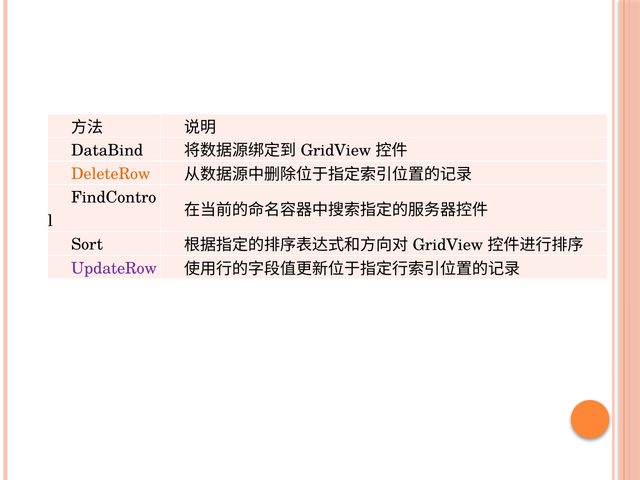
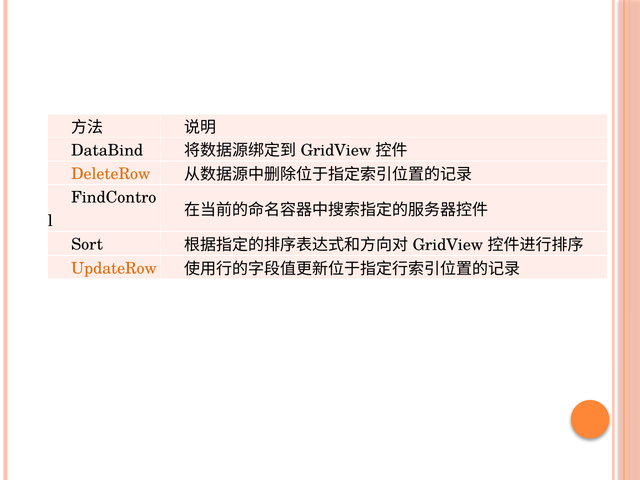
UpdateRow colour: purple -> orange (114, 268)
